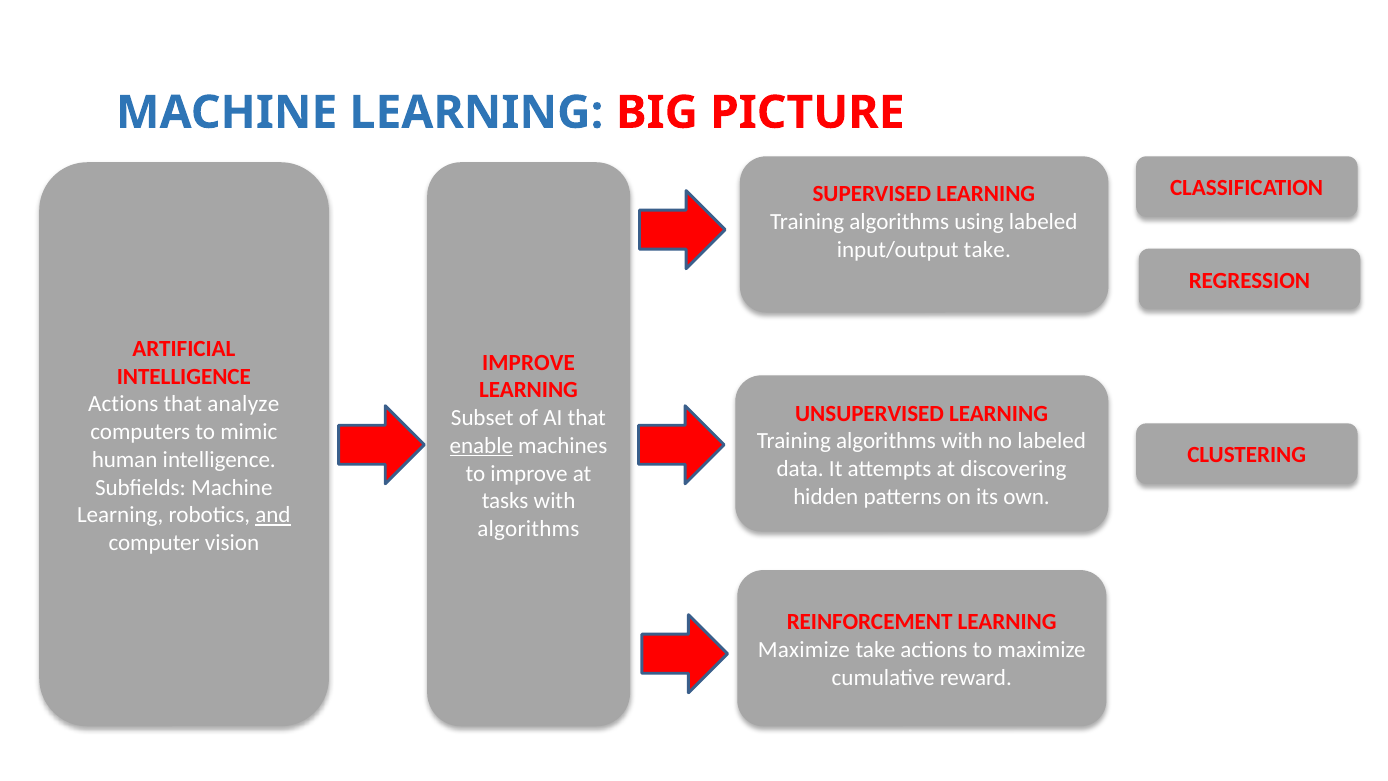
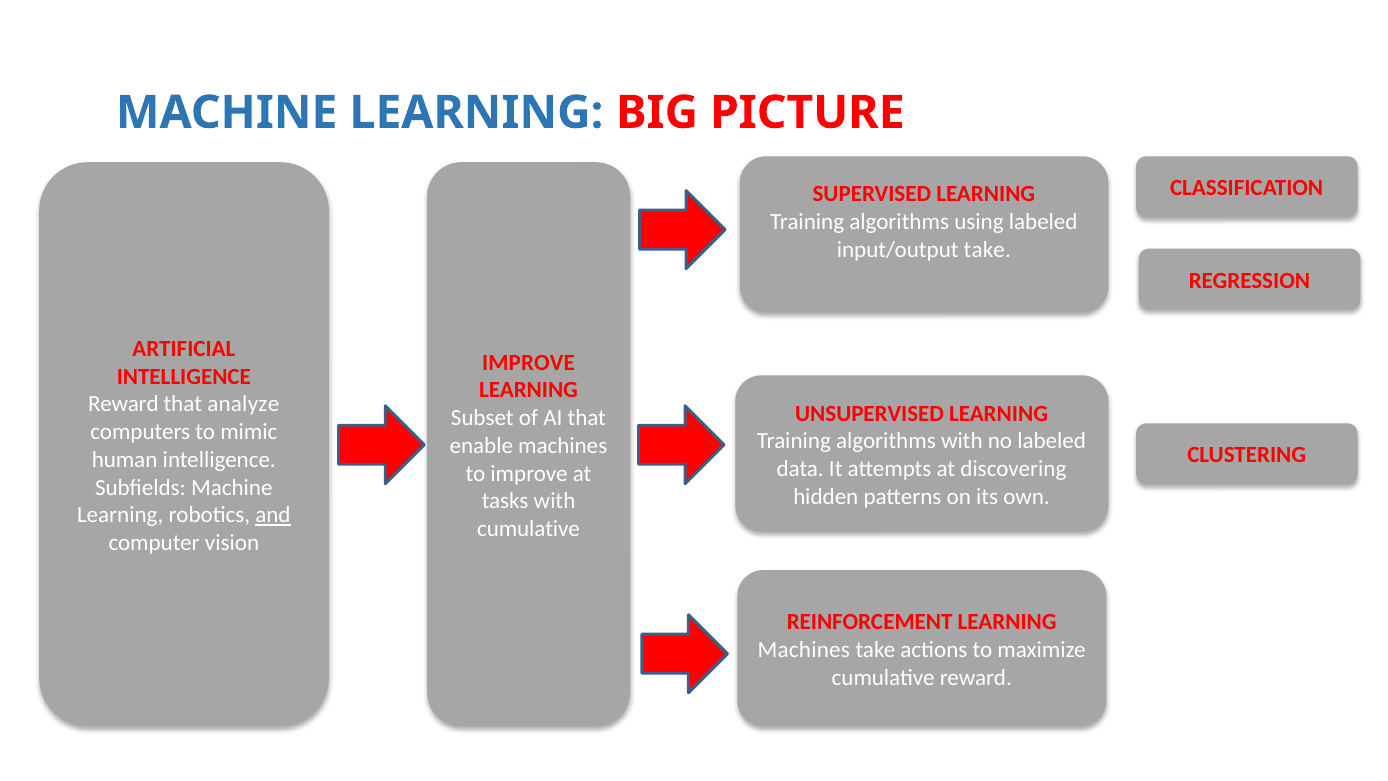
Actions: Actions -> Reward (123, 404)
enable underline: present -> none (481, 446)
algorithms: algorithms -> cumulative (529, 529)
Maximize: Maximize -> Machines (804, 650)
